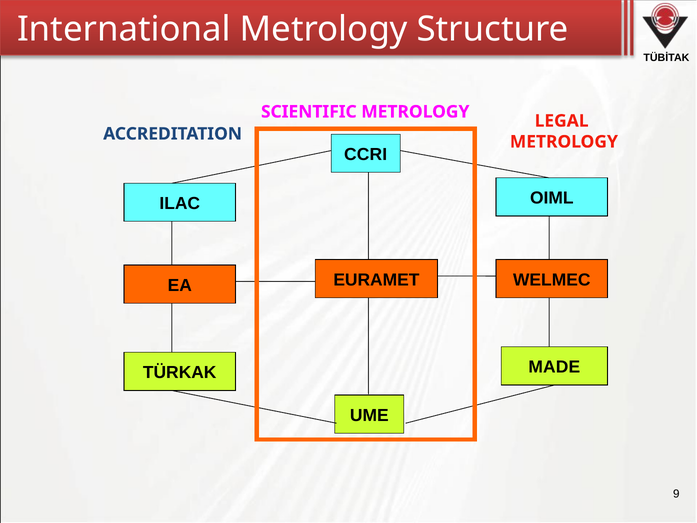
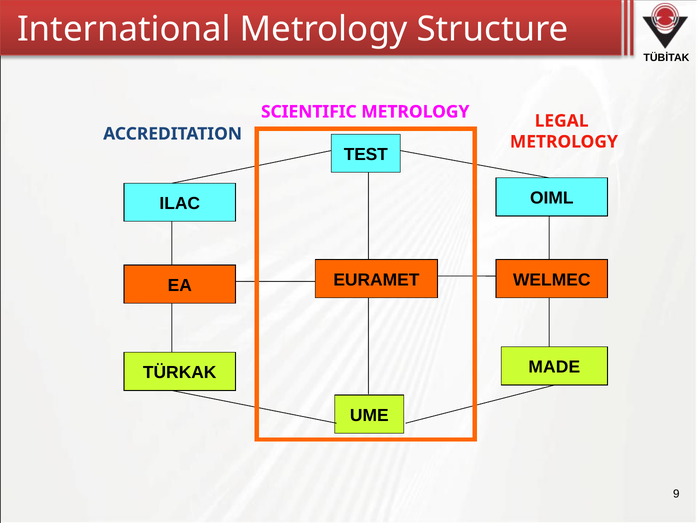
CCRI: CCRI -> TEST (366, 154)
